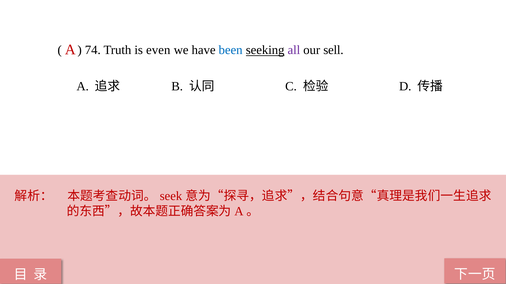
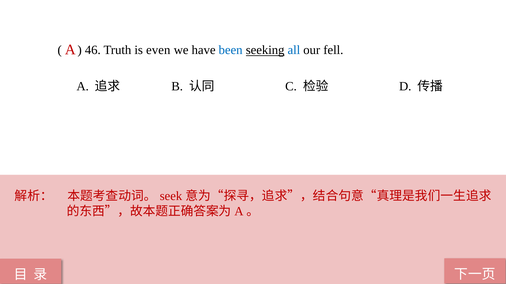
74: 74 -> 46 (93, 50)
all colour: purple -> blue (294, 50)
sell: sell -> fell (333, 50)
